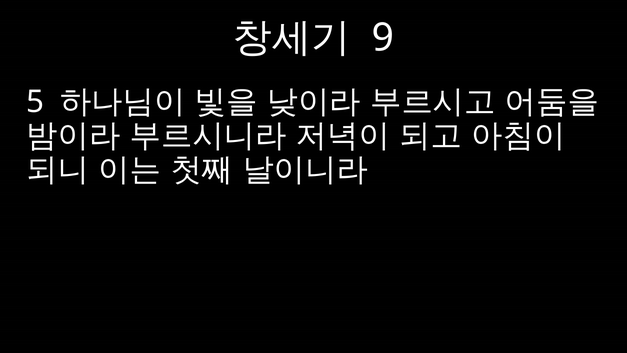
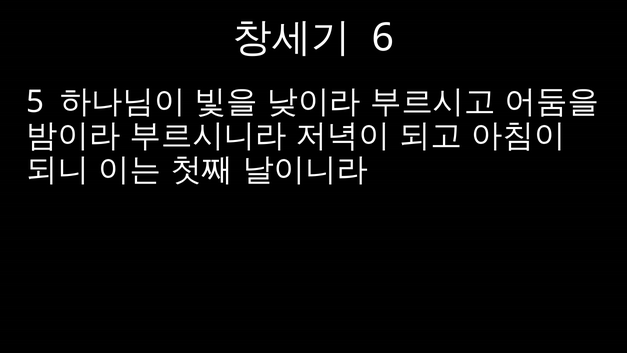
9: 9 -> 6 (383, 38)
